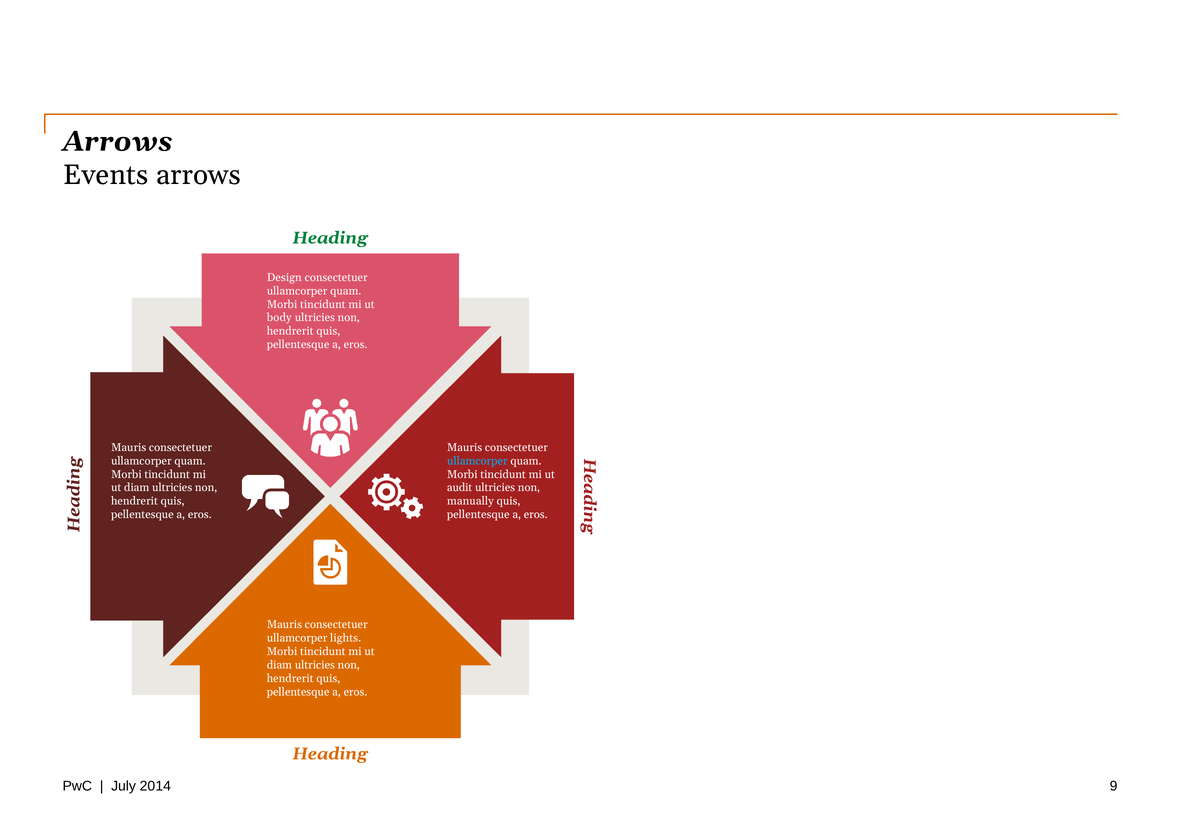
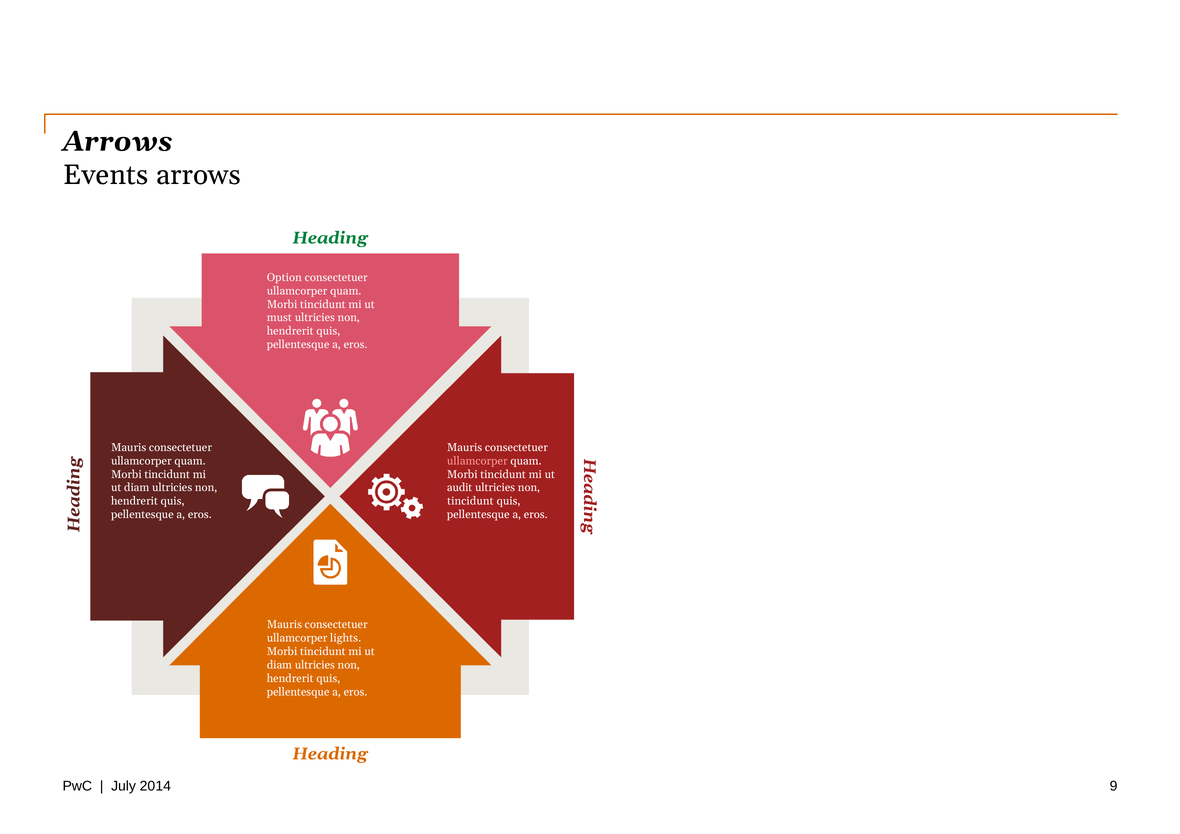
Design: Design -> Option (284, 278)
body: body -> must (279, 318)
ullamcorper colour: light blue -> pink (477, 461)
manually: manually -> tincidunt (470, 501)
